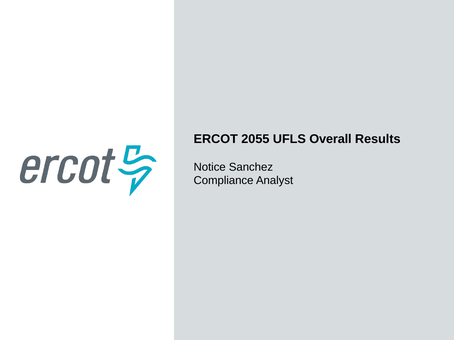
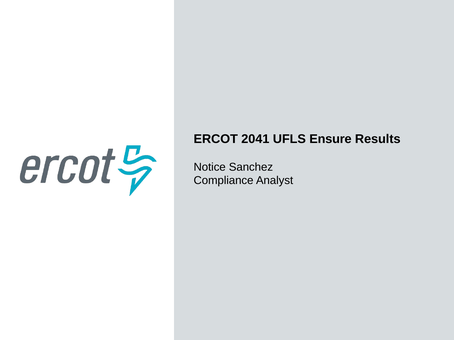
2055: 2055 -> 2041 (255, 139)
Overall: Overall -> Ensure (330, 139)
